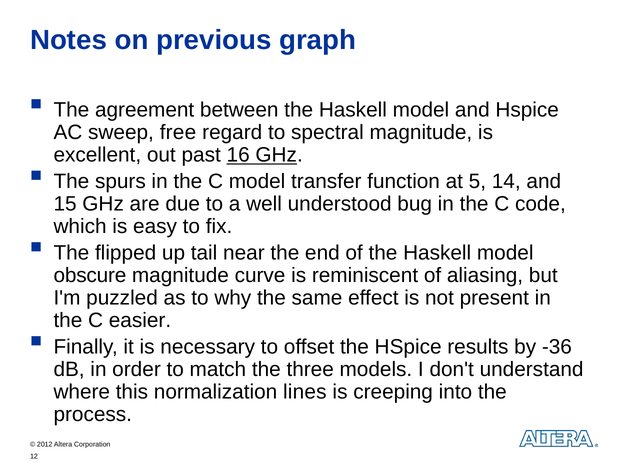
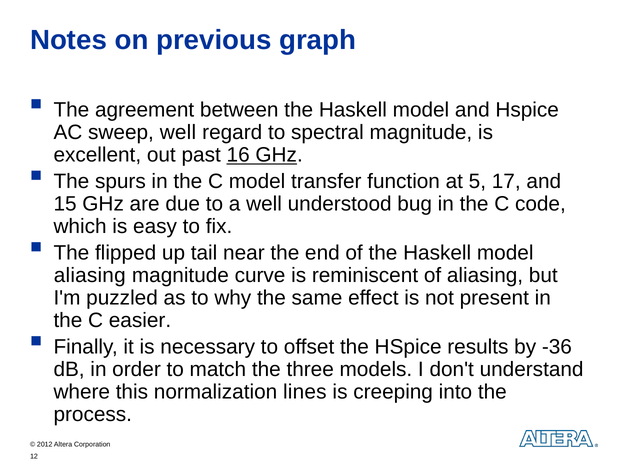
sweep free: free -> well (178, 132)
14: 14 -> 17 (506, 182)
obscure: obscure -> aliasing (90, 276)
